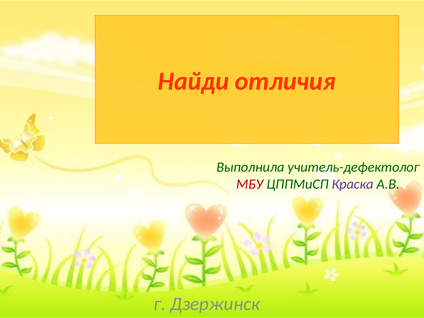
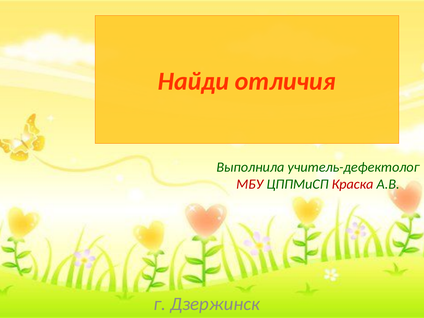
Краска colour: purple -> red (353, 184)
